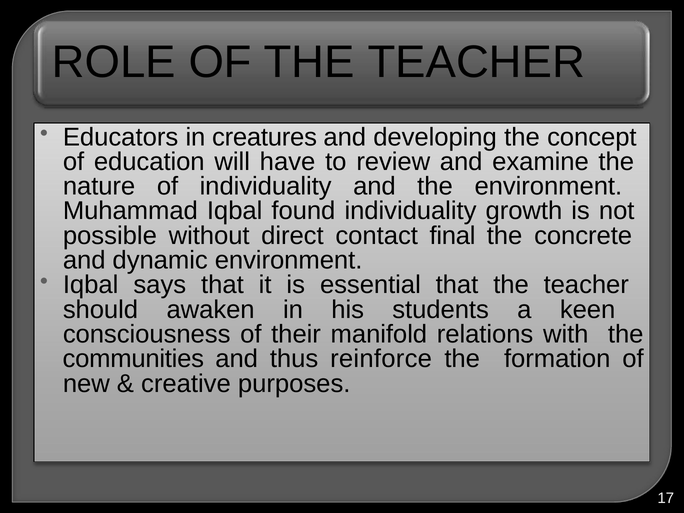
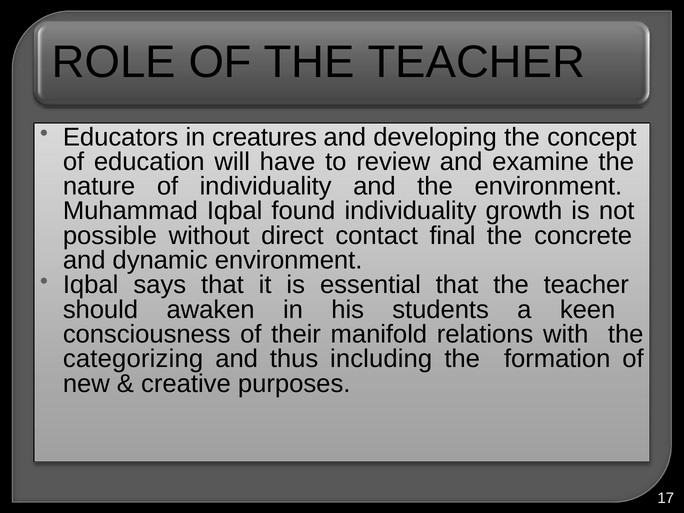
communities: communities -> categorizing (133, 359)
reinforce: reinforce -> including (381, 359)
